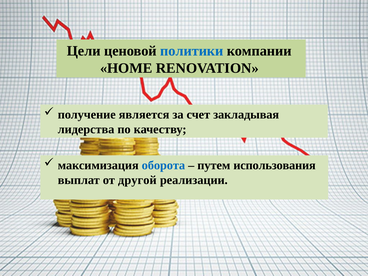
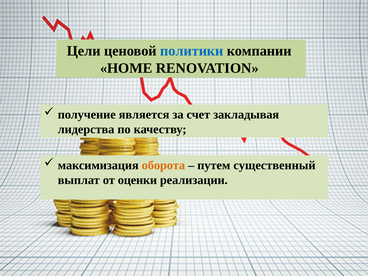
оборота colour: blue -> orange (163, 165)
использования: использования -> существенный (274, 165)
другой: другой -> оценки (137, 180)
